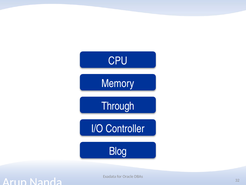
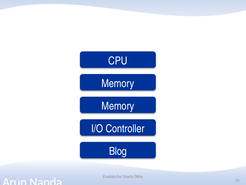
Through: Through -> Memory (118, 106)
